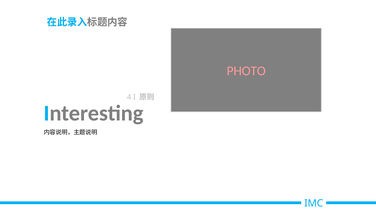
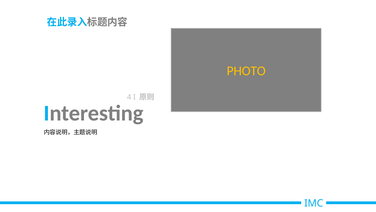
PHOTO colour: pink -> yellow (246, 71)
